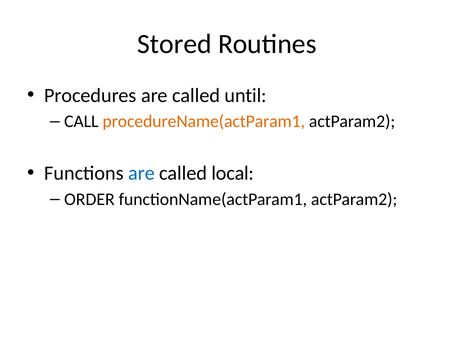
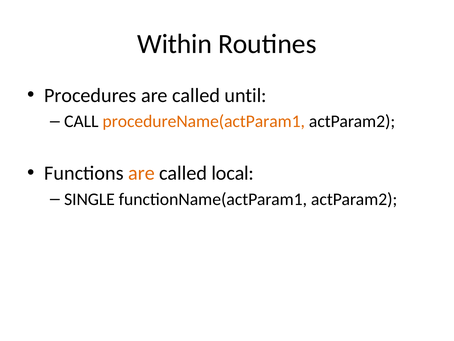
Stored: Stored -> Within (175, 44)
are colour: blue -> orange (141, 173)
ORDER: ORDER -> SINGLE (89, 199)
